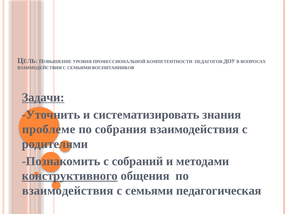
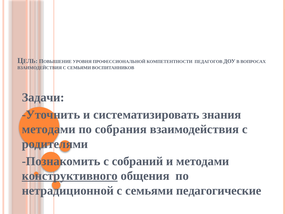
Задачи underline: present -> none (43, 97)
проблеме: проблеме -> методами (49, 129)
взаимодействия: взаимодействия -> нетрадиционной (68, 190)
педагогическая: педагогическая -> педагогические (219, 190)
